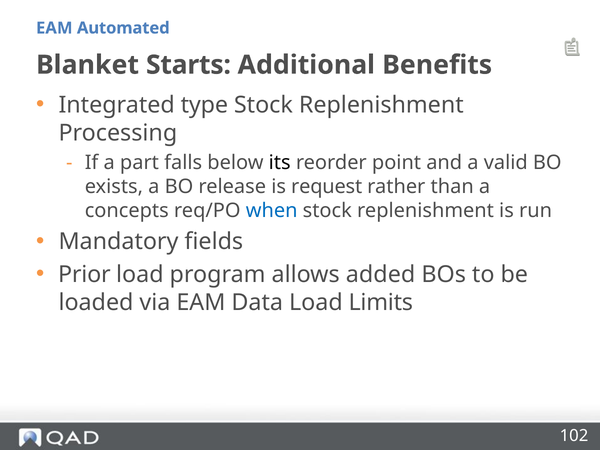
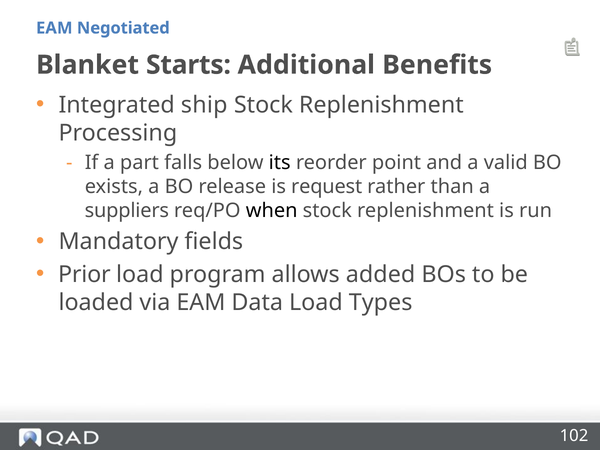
Automated: Automated -> Negotiated (123, 28)
type: type -> ship (204, 105)
concepts: concepts -> suppliers (127, 211)
when colour: blue -> black (272, 211)
Limits: Limits -> Types (381, 302)
